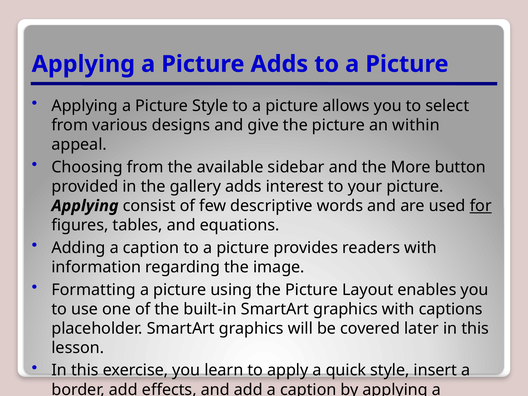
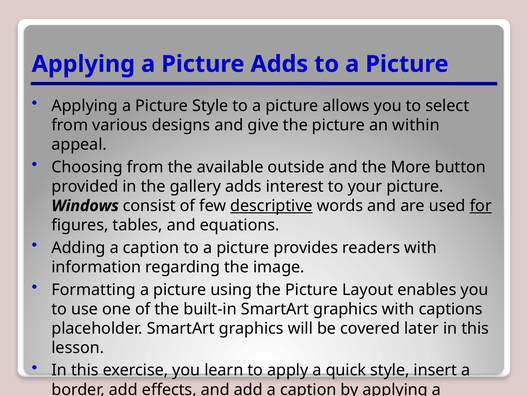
sidebar: sidebar -> outside (296, 167)
Applying: Applying -> Windows (85, 206)
descriptive underline: none -> present (271, 206)
